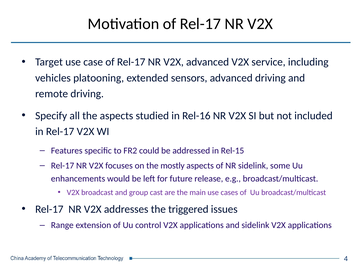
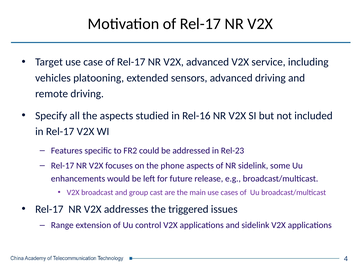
Rel-15: Rel-15 -> Rel-23 (233, 151)
mostly: mostly -> phone (172, 166)
